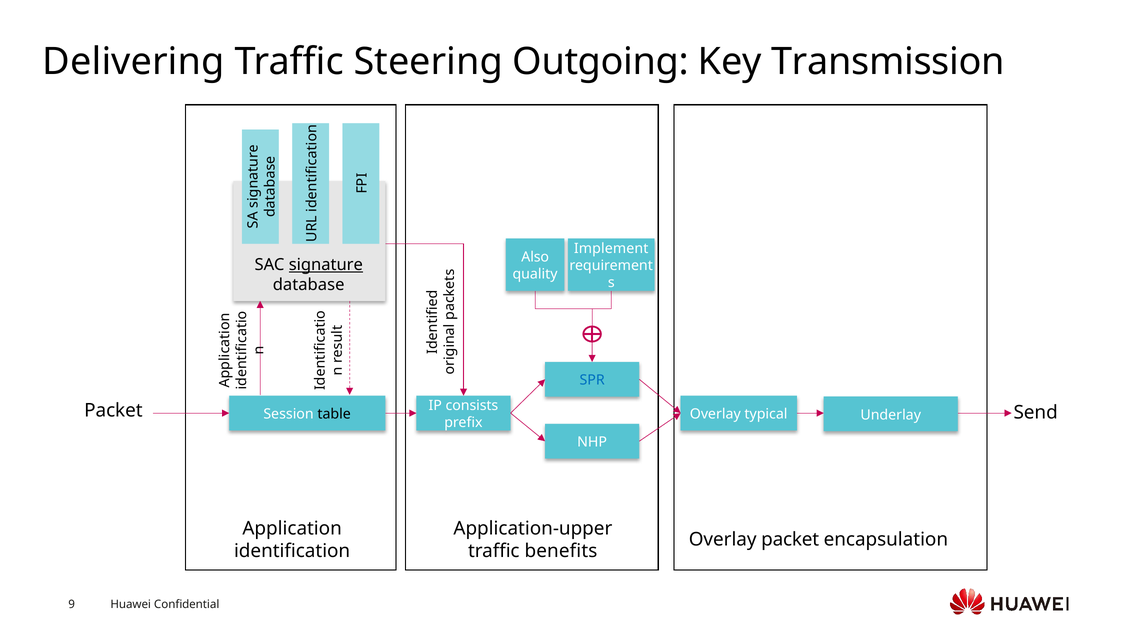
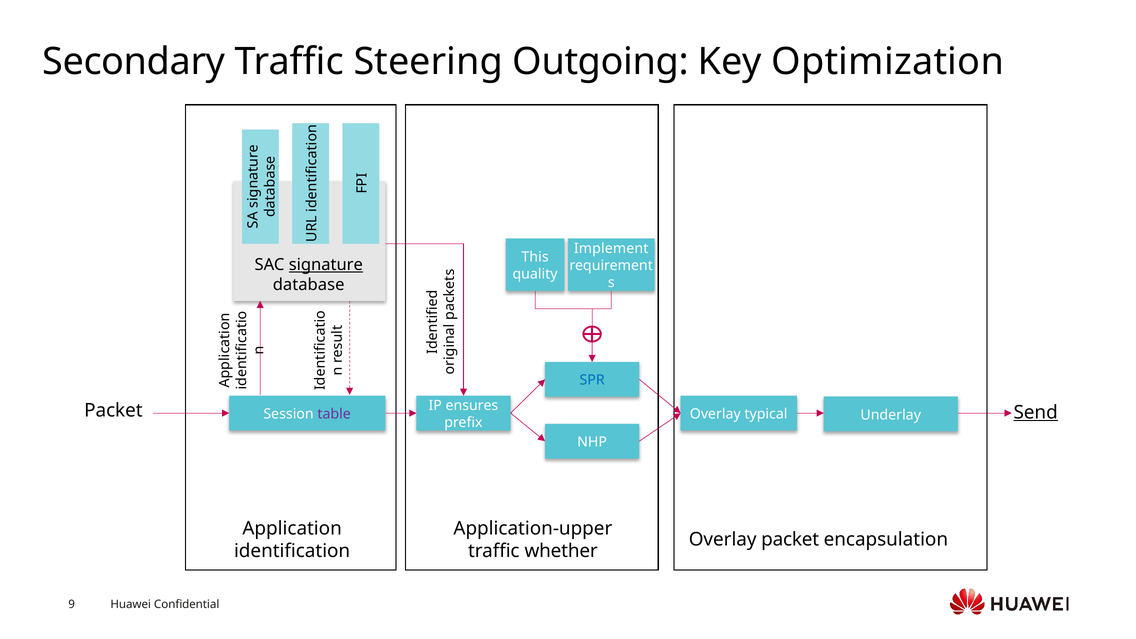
Delivering: Delivering -> Secondary (134, 62)
Transmission: Transmission -> Optimization (888, 62)
Also: Also -> This (535, 257)
consists: consists -> ensures (472, 406)
Send underline: none -> present (1036, 412)
table colour: black -> purple (334, 414)
benefits: benefits -> whether (561, 551)
